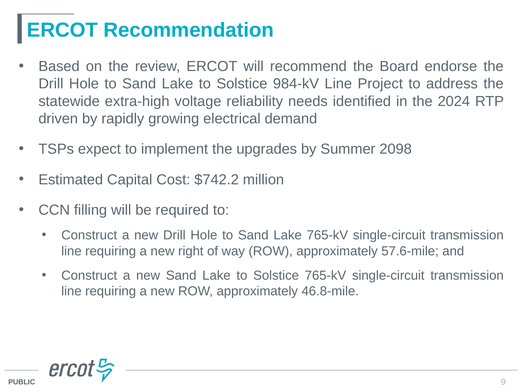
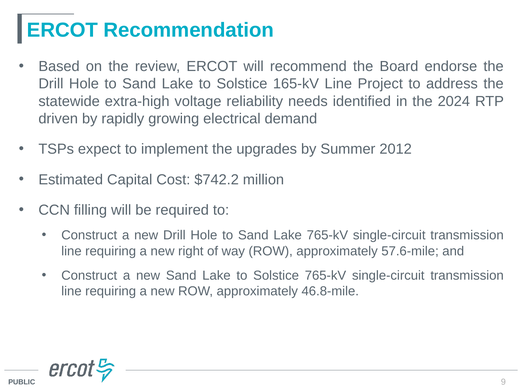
984-kV: 984-kV -> 165-kV (296, 84)
2098: 2098 -> 2012 (396, 149)
